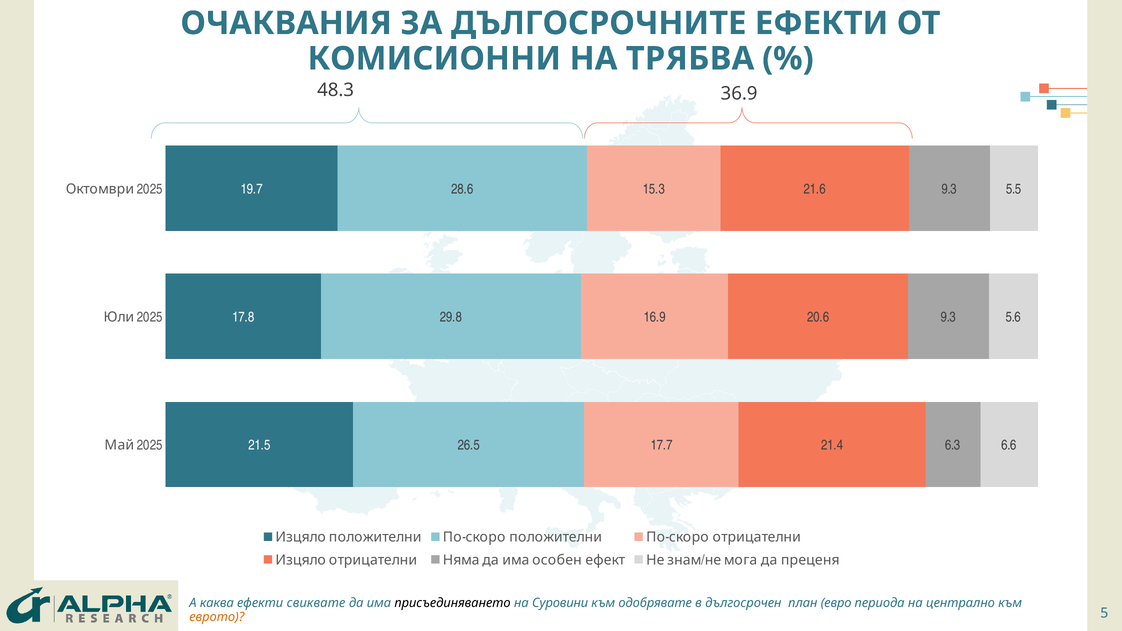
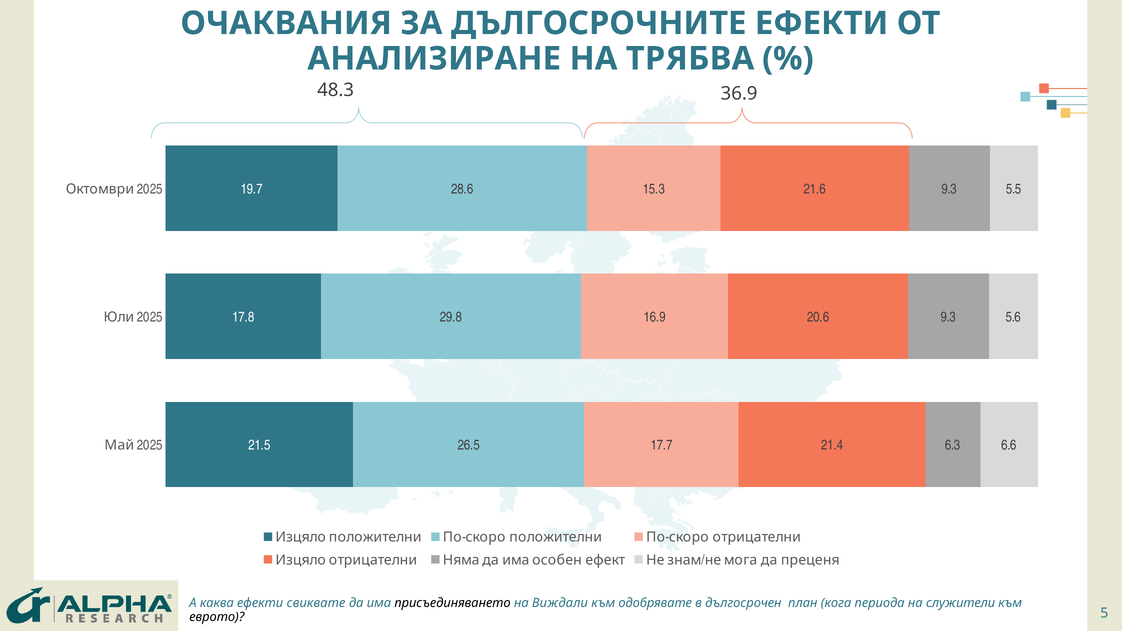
КОМИСИОННИ: КОМИСИОННИ -> АНАЛИЗИРАНЕ (434, 59)
Суровини: Суровини -> Виждали (560, 603)
евро: евро -> кога (836, 603)
централно: централно -> служители (961, 603)
еврото colour: orange -> black (217, 617)
